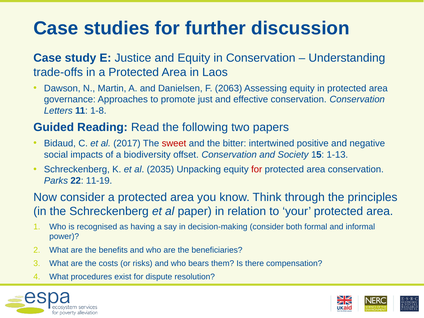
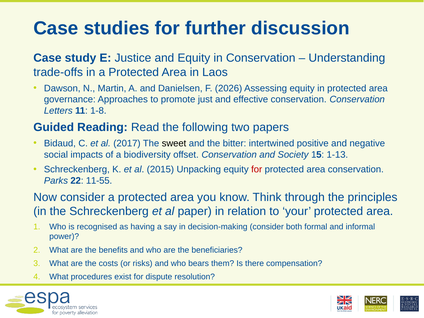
2063: 2063 -> 2026 (229, 88)
sweet colour: red -> black (174, 143)
2035: 2035 -> 2015 (160, 169)
11-19: 11-19 -> 11-55 (99, 181)
